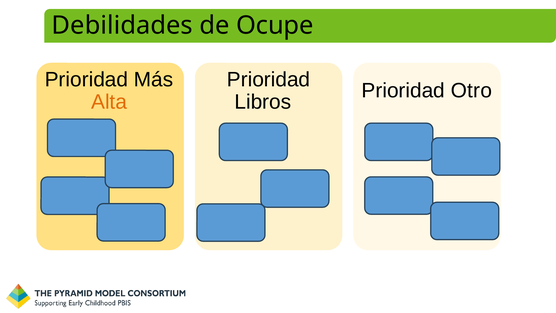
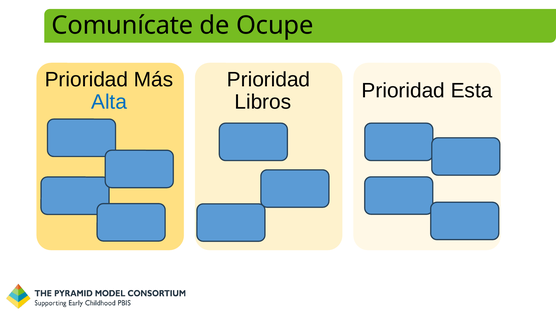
Debilidades: Debilidades -> Comunícate (122, 25)
Otro: Otro -> Esta (472, 91)
Alta colour: orange -> blue (109, 102)
